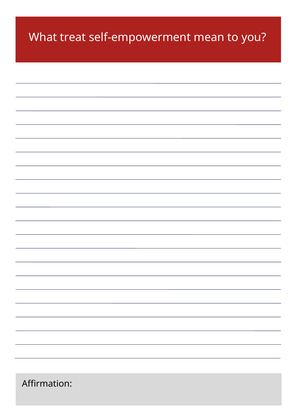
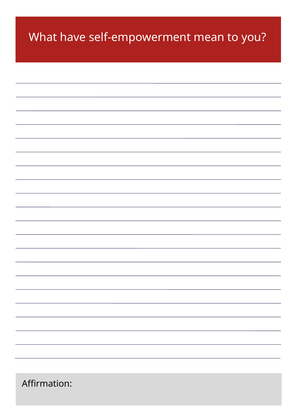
treat: treat -> have (73, 37)
